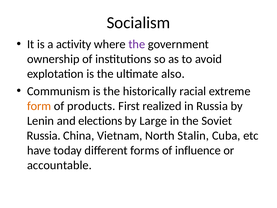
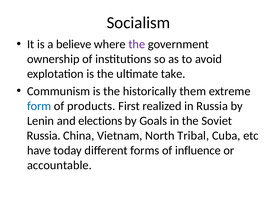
activity: activity -> believe (74, 44)
also: also -> take (173, 74)
racial: racial -> them (193, 91)
form colour: orange -> blue (39, 106)
Large: Large -> Goals (153, 121)
Stalin: Stalin -> Tribal (193, 135)
